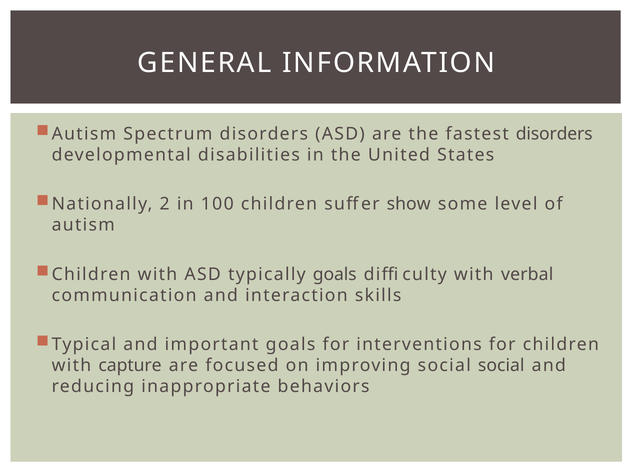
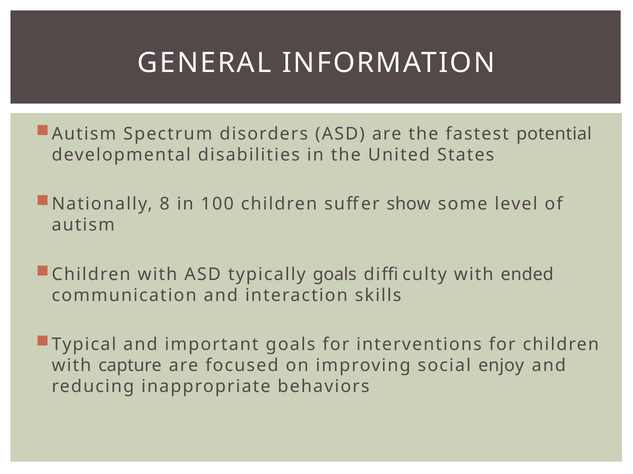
fastest disorders: disorders -> potential (554, 134)
2: 2 -> 8 (165, 204)
verbal: verbal -> ended (527, 275)
social social: social -> enjoy (501, 366)
